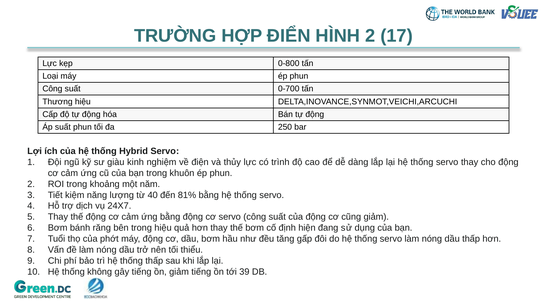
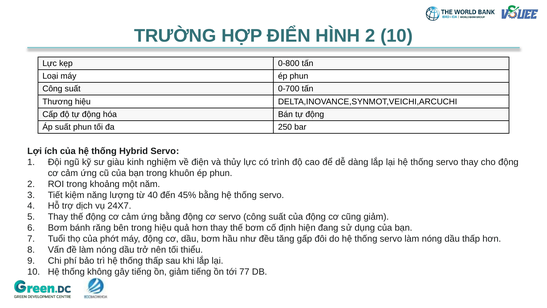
2 17: 17 -> 10 (397, 36)
81%: 81% -> 45% (187, 195)
39: 39 -> 77 (244, 271)
